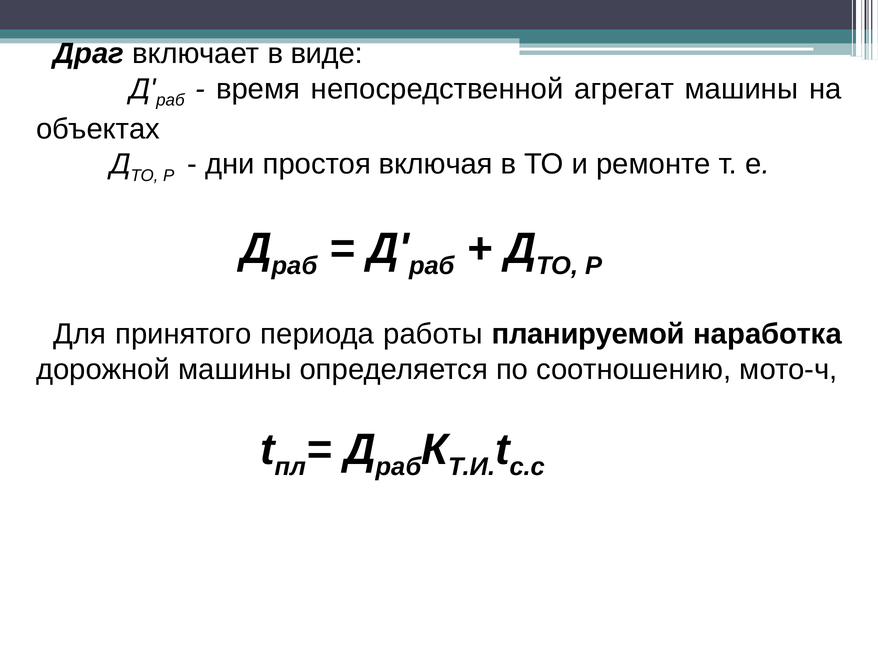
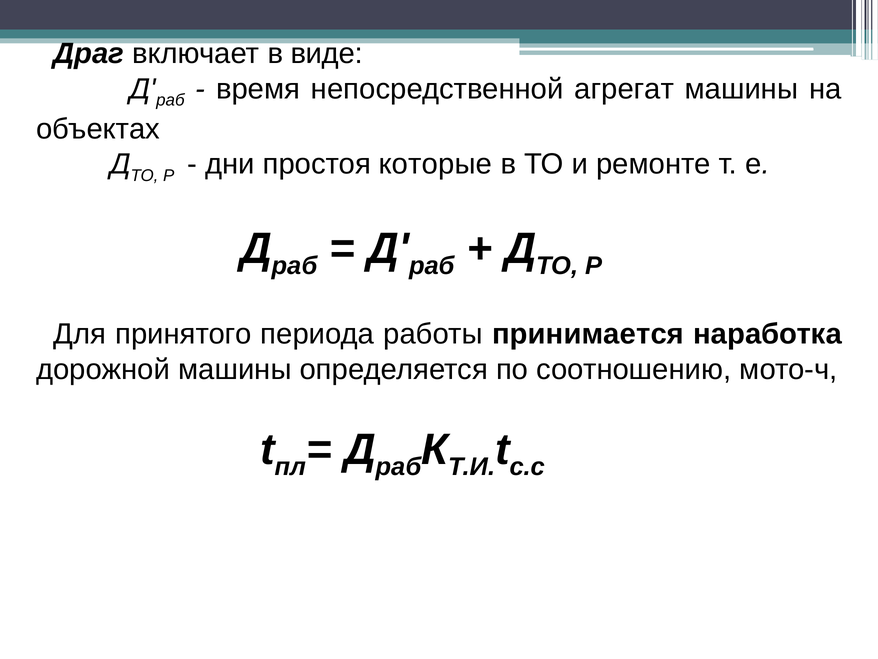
включая: включая -> которые (436, 164)
планируемой: планируемой -> принимается (588, 334)
